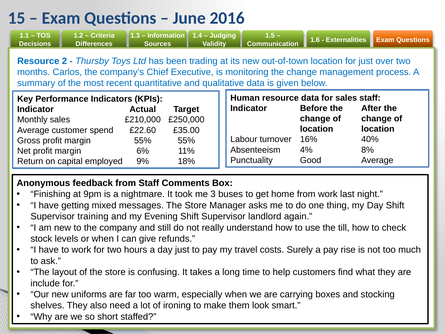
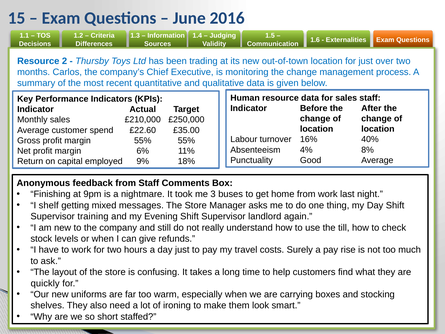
have: have -> shelf (49, 205)
include: include -> quickly (45, 283)
